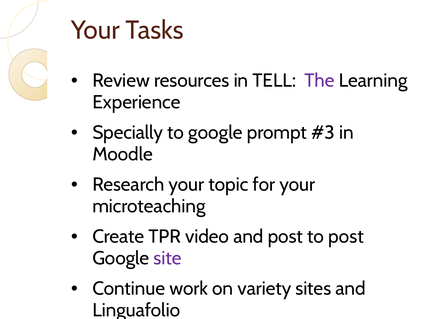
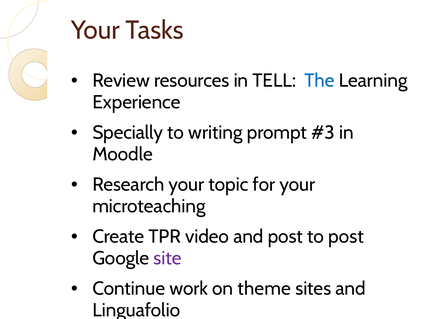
The colour: purple -> blue (320, 81)
to google: google -> writing (215, 133)
variety: variety -> theme (264, 289)
